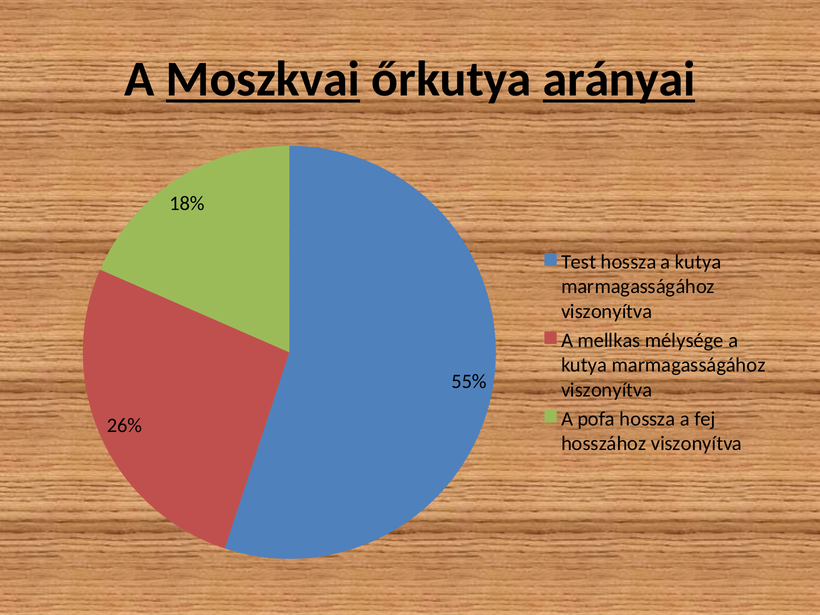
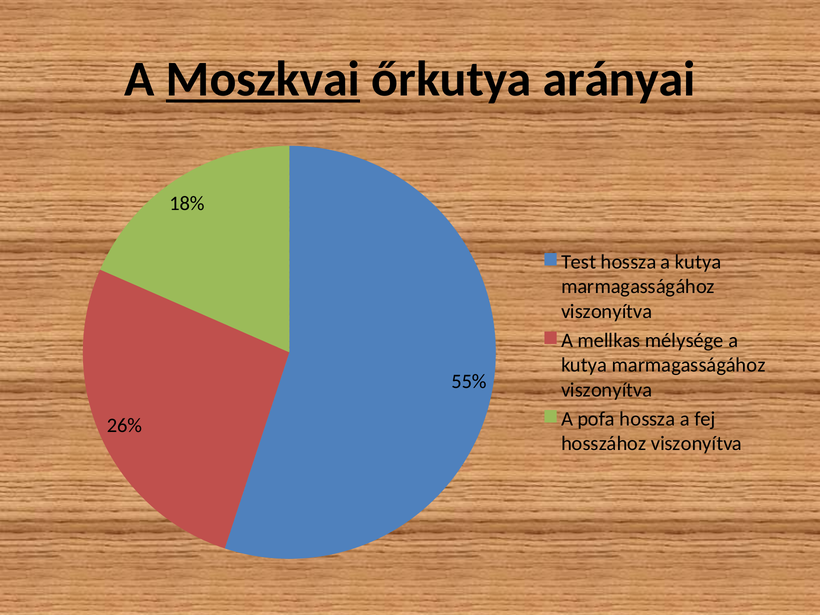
arányai underline: present -> none (619, 79)
